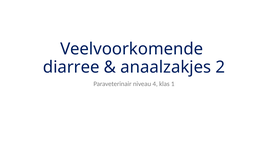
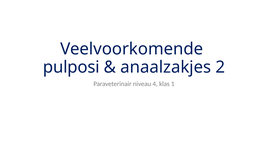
diarree: diarree -> pulposi (71, 67)
